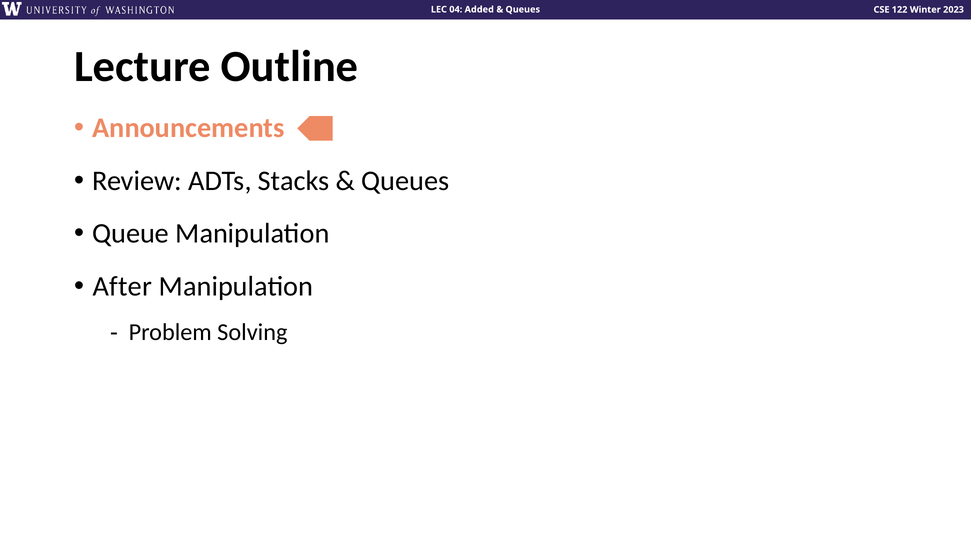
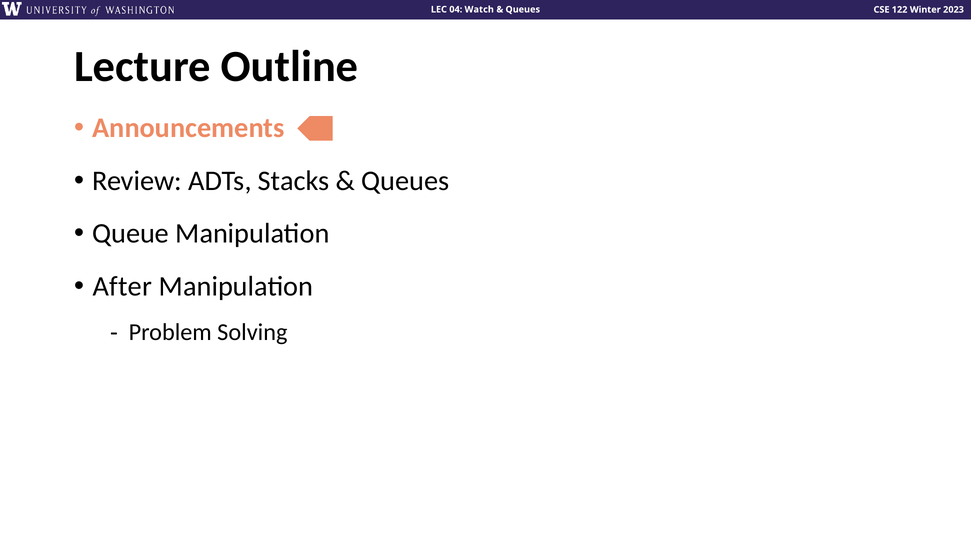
Added: Added -> Watch (479, 9)
